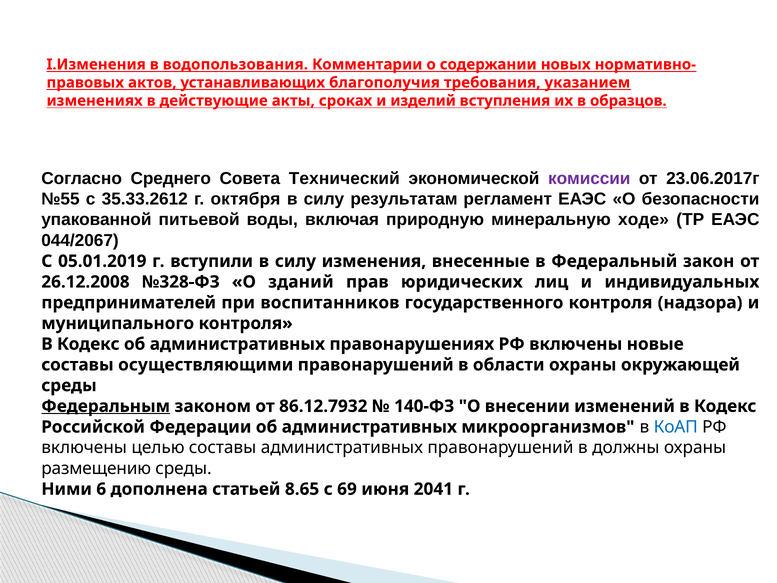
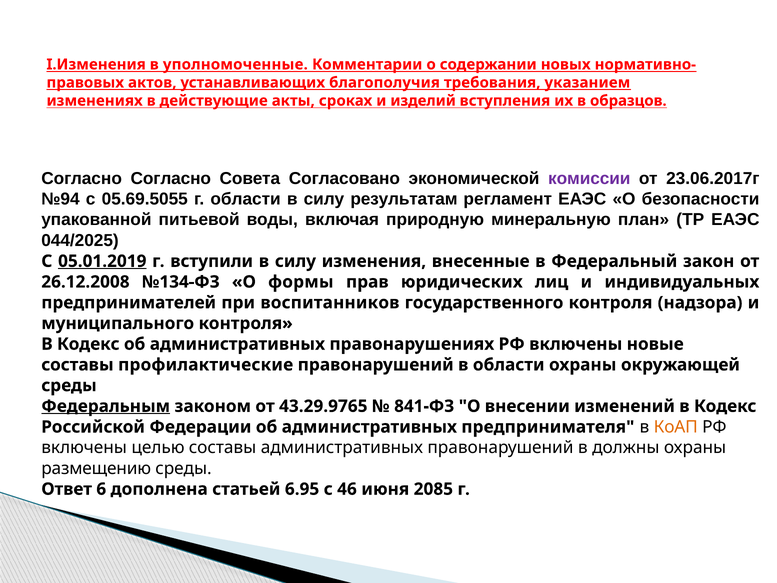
водопользования: водопользования -> уполномоченные (235, 64)
Согласно Среднего: Среднего -> Согласно (171, 178)
Технический: Технический -> Согласовано (344, 178)
№55: №55 -> №94 (60, 199)
35.33.2612: 35.33.2612 -> 05.69.5055 (145, 199)
г октября: октября -> области (246, 199)
ходе: ходе -> план (644, 220)
044/2067: 044/2067 -> 044/2025 (80, 240)
05.01.2019 underline: none -> present (102, 261)
№328-ФЗ: №328-ФЗ -> №134-ФЗ (181, 282)
зданий: зданий -> формы (301, 282)
осуществляющими: осуществляющими -> профилактические (206, 365)
86.12.7932: 86.12.7932 -> 43.29.9765 (323, 406)
140-ФЗ: 140-ФЗ -> 841-ФЗ (424, 406)
микроорганизмов: микроорганизмов -> предпринимателя (548, 427)
КоАП colour: blue -> orange (676, 427)
Ними: Ними -> Ответ (67, 489)
8.65: 8.65 -> 6.95 (302, 489)
69: 69 -> 46 (347, 489)
2041: 2041 -> 2085 (433, 489)
